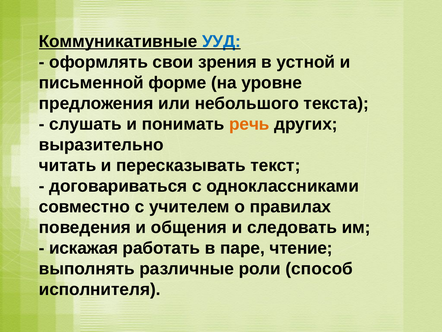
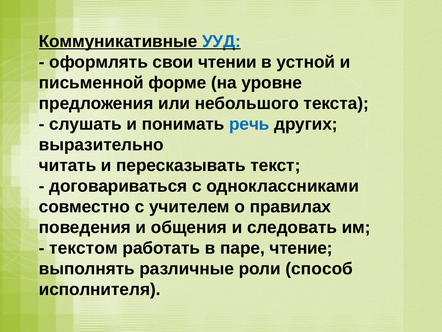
зрения: зрения -> чтении (227, 62)
речь colour: orange -> blue (249, 124)
искажая: искажая -> текстом (84, 248)
